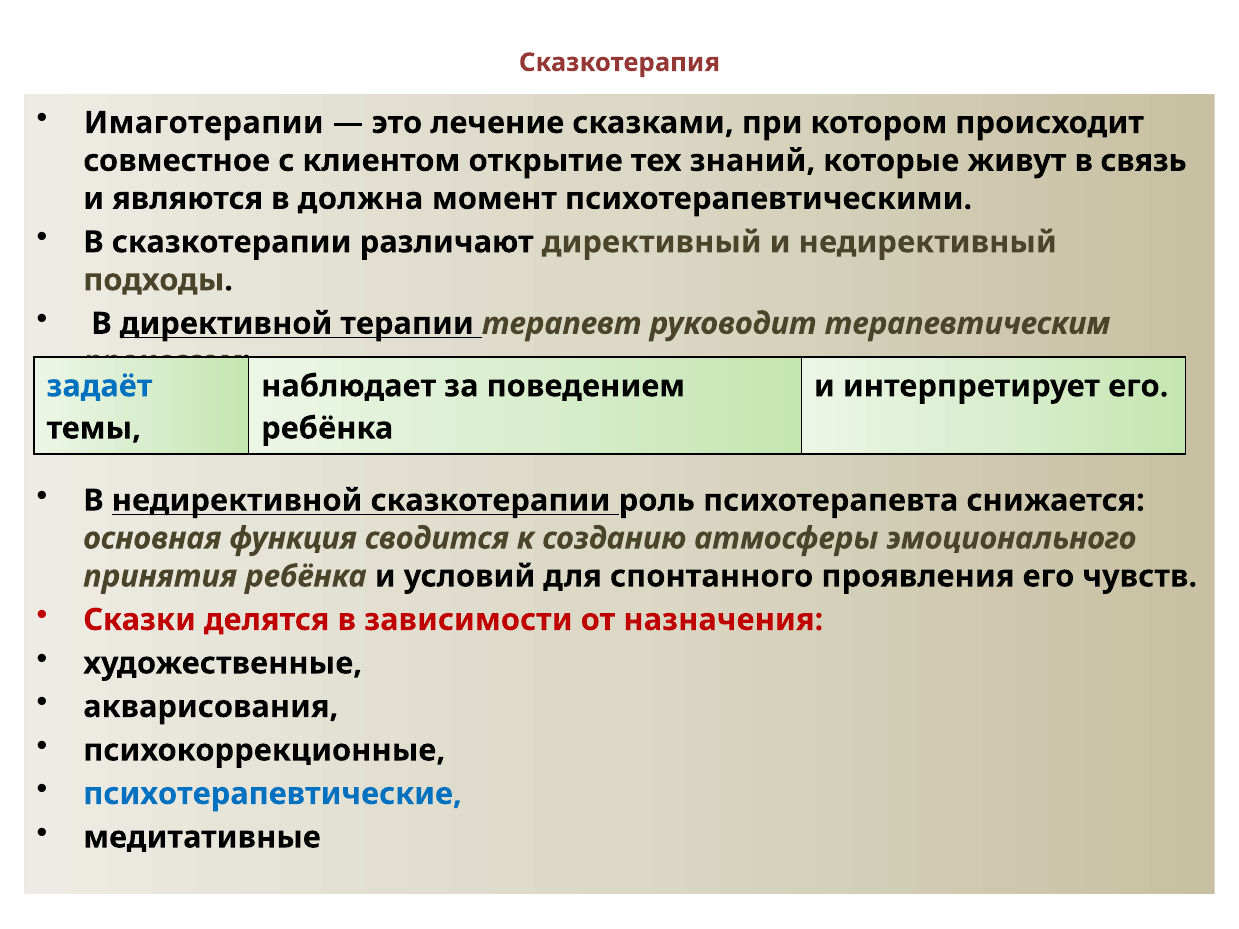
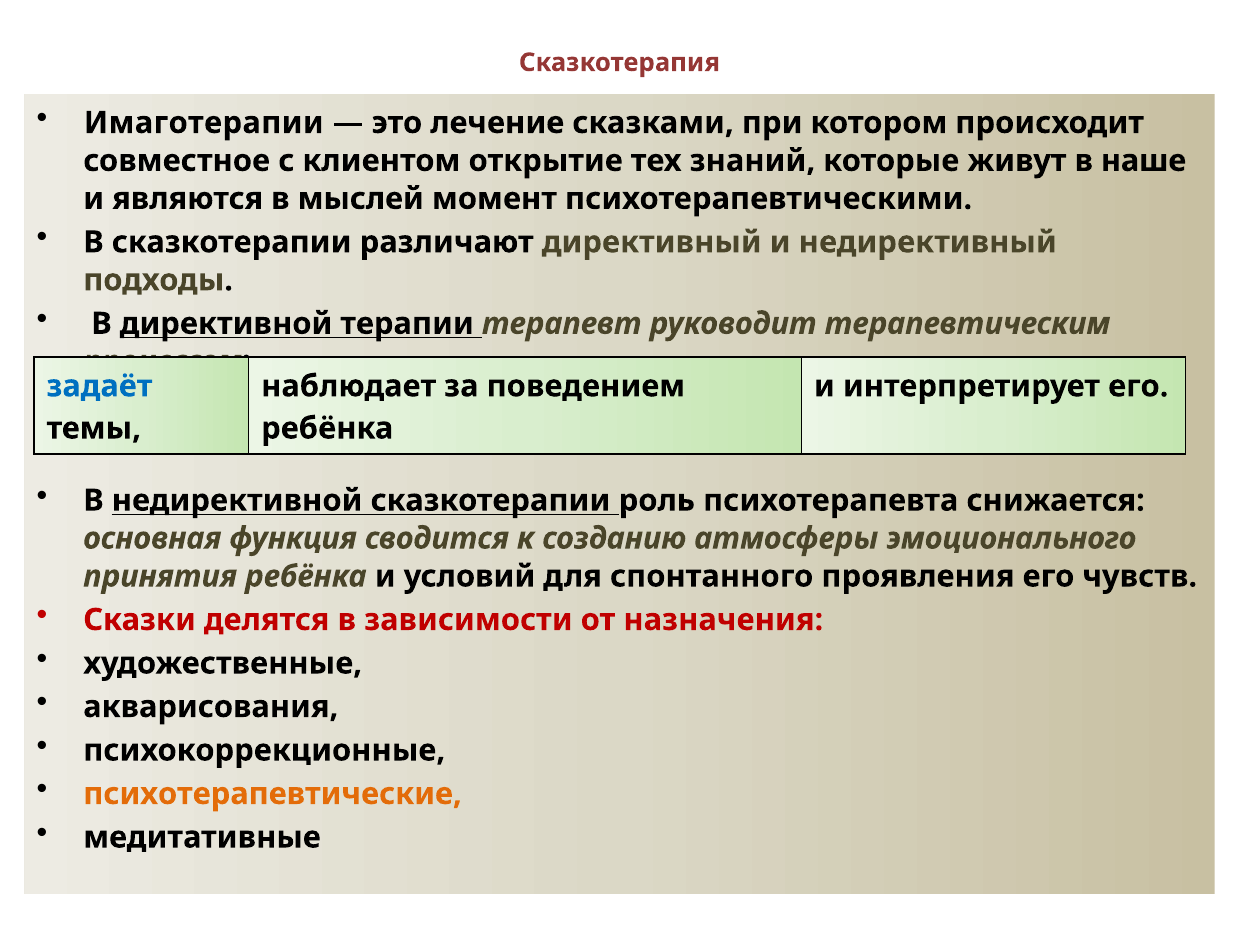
связь: связь -> наше (1144, 161)
должна: должна -> мыслей (361, 199)
психотерапевтические colour: blue -> orange (272, 794)
